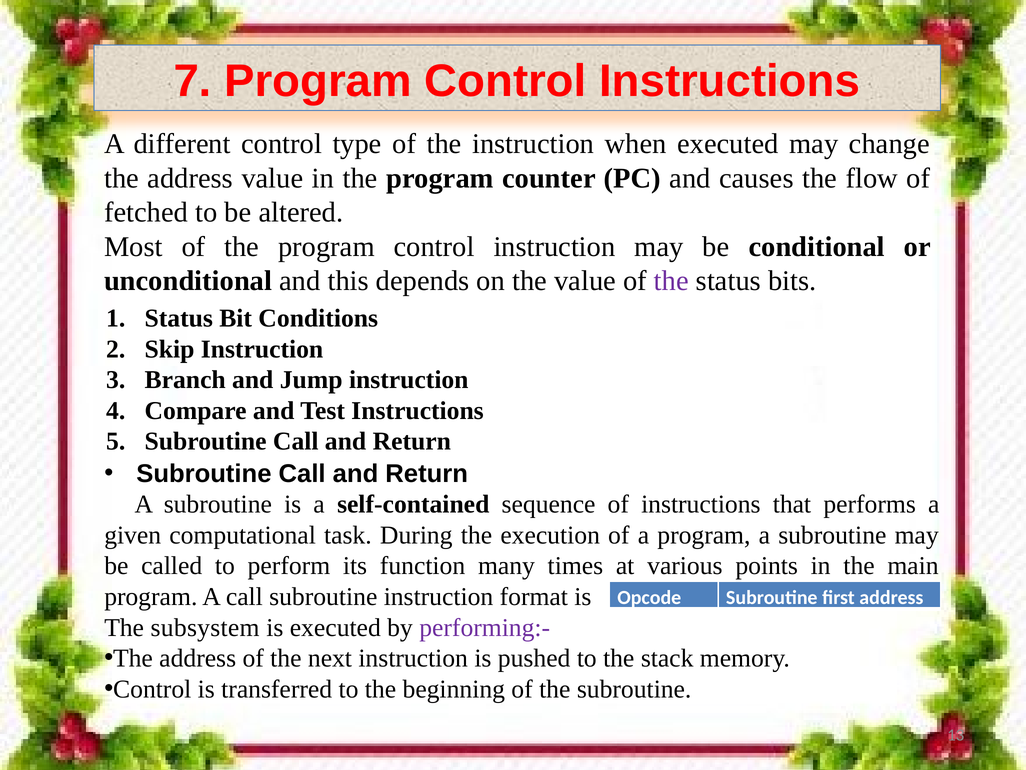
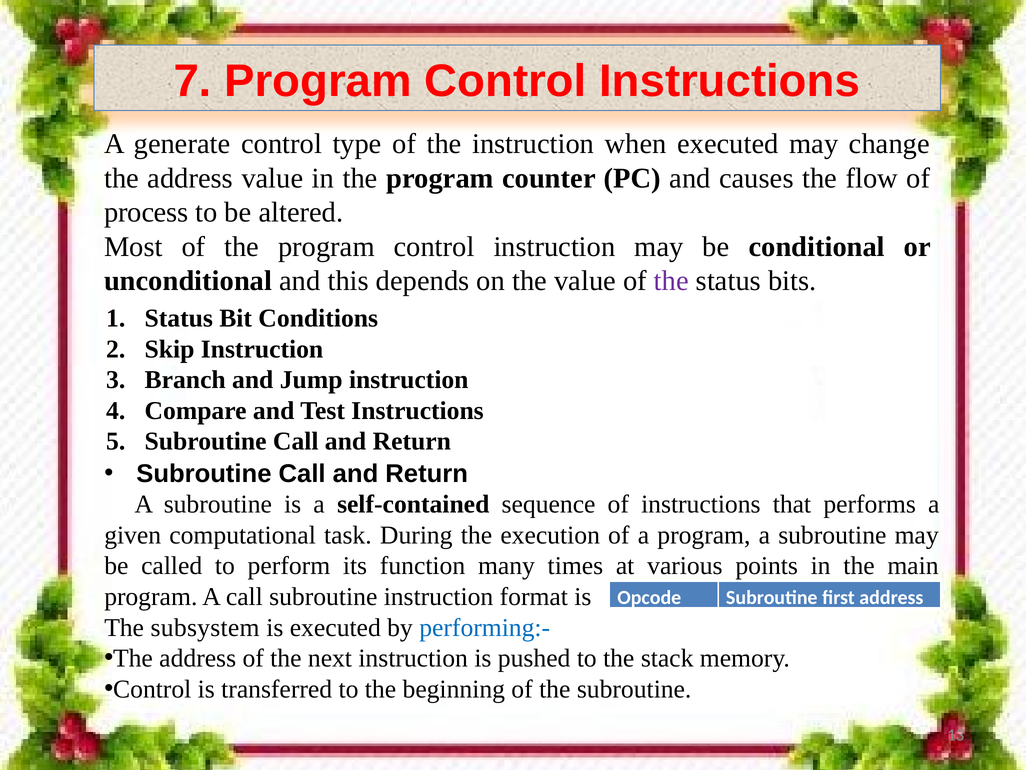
different: different -> generate (182, 144)
fetched: fetched -> process (146, 212)
performing:- colour: purple -> blue (485, 627)
